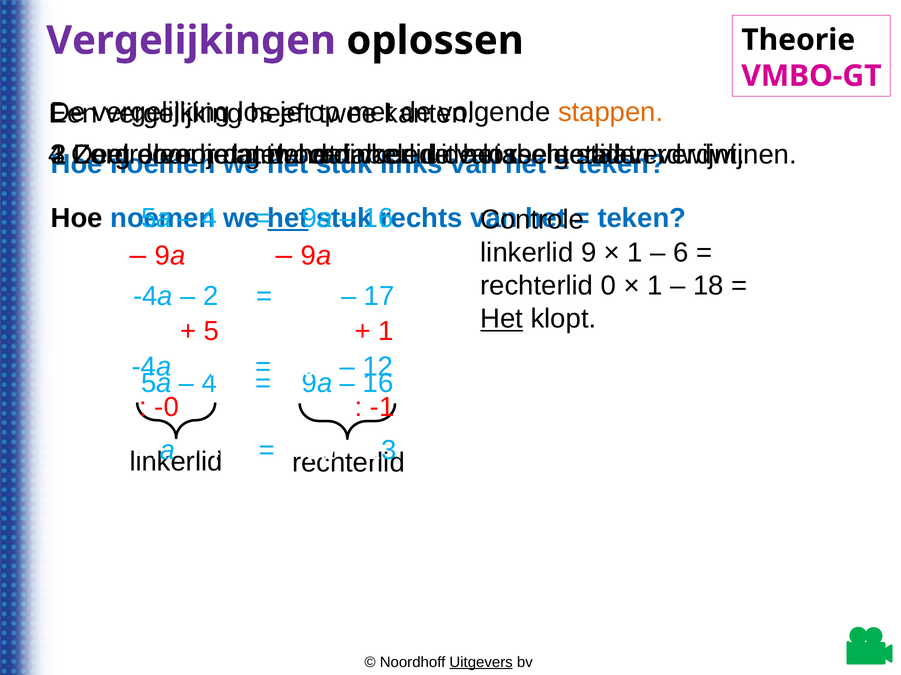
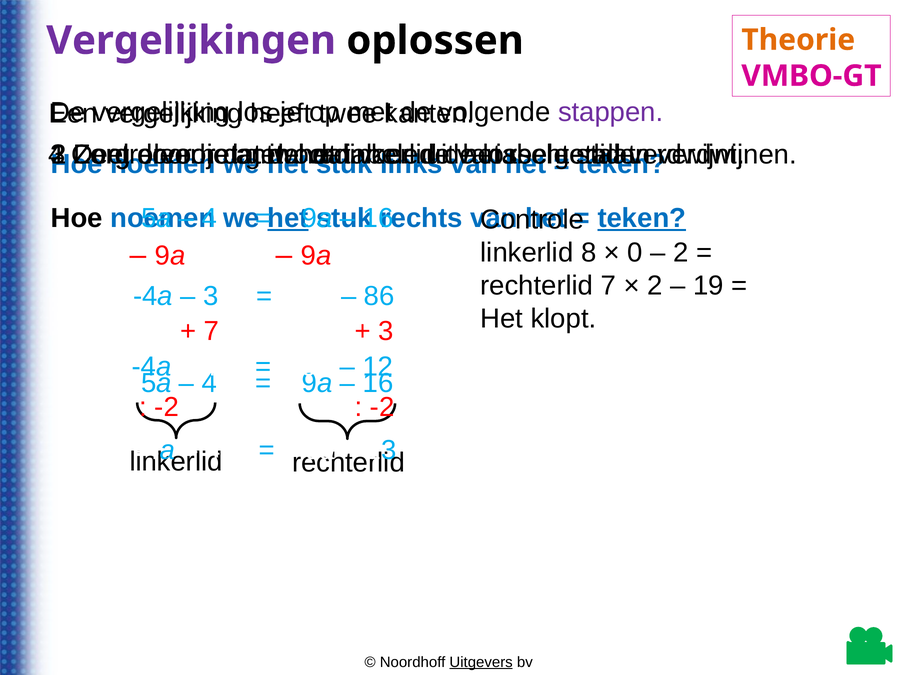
Theorie colour: black -> orange (798, 40)
stappen colour: orange -> purple (611, 112)
teken underline: none -> present (642, 218)
9: 9 -> 8 (589, 253)
1: 1 -> 0 (635, 253)
6: 6 -> 2 (681, 253)
rechterlid 0: 0 -> 7 (608, 286)
1: 1 -> 2 (655, 286)
18: 18 -> 19 (708, 286)
2: 2 -> 3 (211, 297)
17: 17 -> 86 (379, 297)
Het underline: present -> none (502, 319)
5: 5 -> 7 (211, 332)
1: 1 -> 3 (386, 332)
-0: -0 -> -2 (167, 408)
-1: -1 -> -2 (382, 408)
